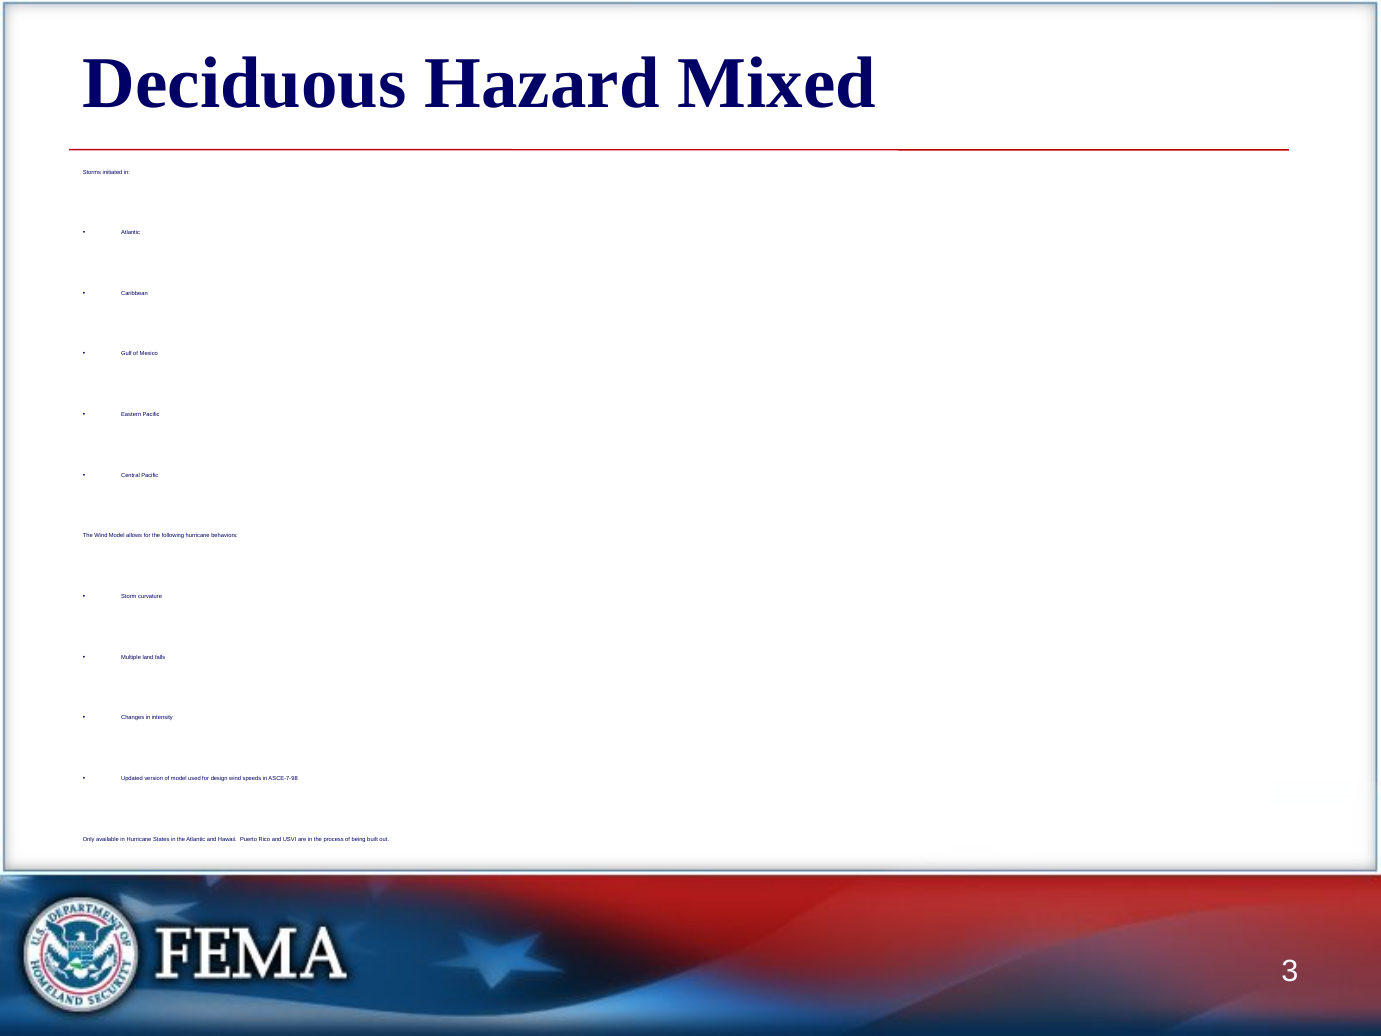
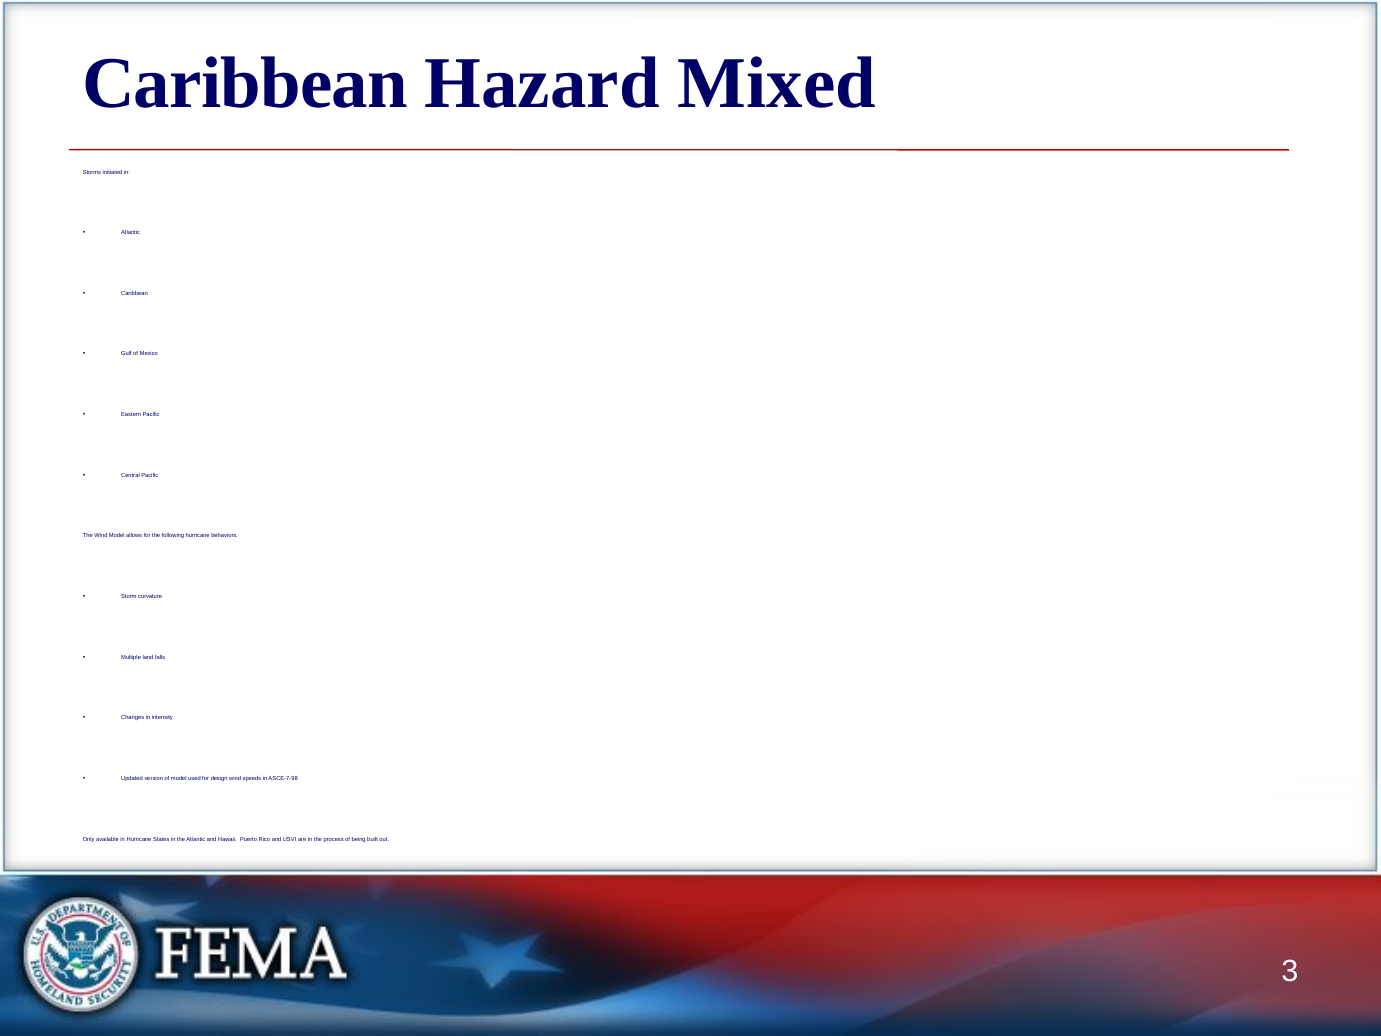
Deciduous: Deciduous -> Caribbean (245, 83)
